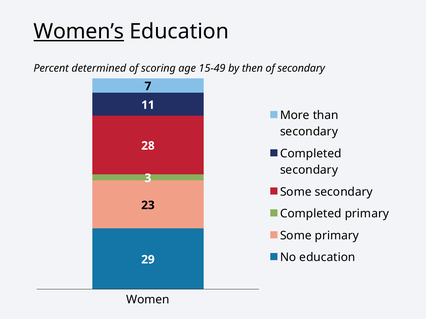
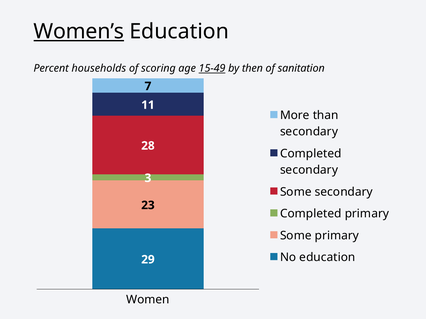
determined: determined -> households (99, 68)
15-49 underline: none -> present (212, 68)
of secondary: secondary -> sanitation (301, 68)
